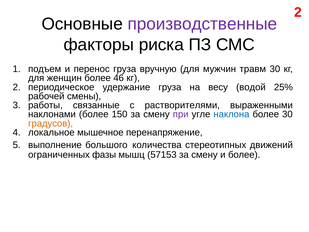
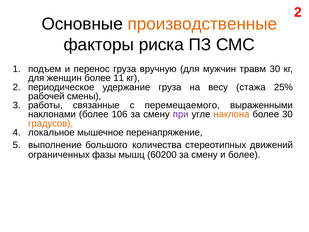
производственные colour: purple -> orange (202, 24)
46: 46 -> 11 (119, 78)
водой: водой -> стажа (251, 87)
растворителями: растворителями -> перемещаемого (182, 105)
150: 150 -> 106 (120, 114)
наклона colour: blue -> orange (231, 114)
57153: 57153 -> 60200 (162, 155)
